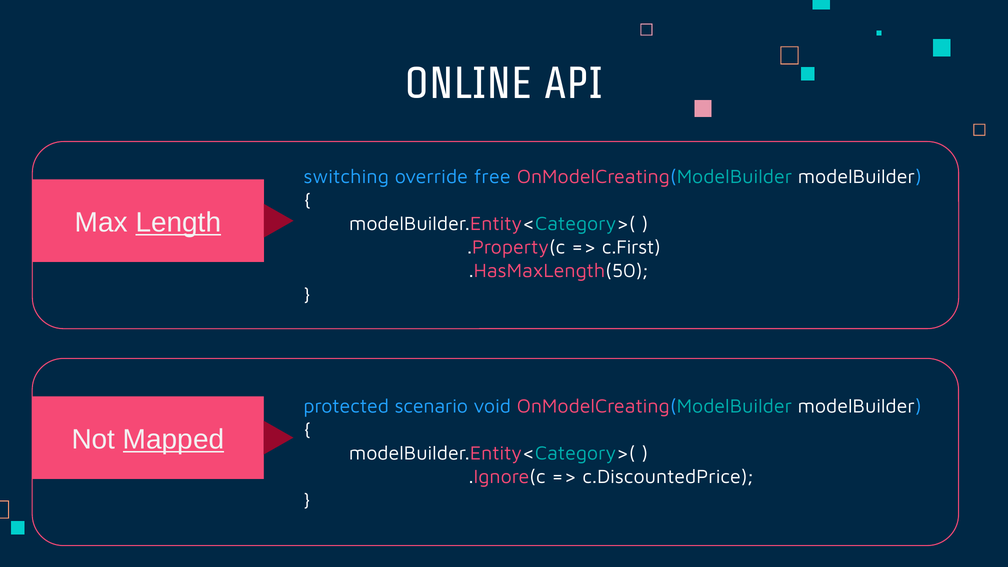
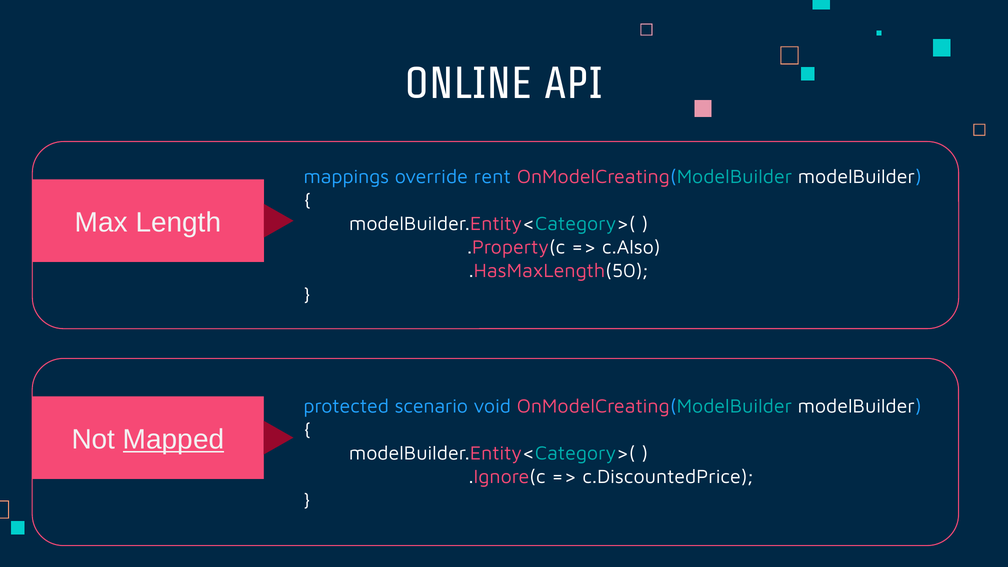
switching: switching -> mappings (346, 177)
free: free -> rent (492, 177)
Length underline: present -> none (178, 223)
c.First: c.First -> c.Also (631, 247)
